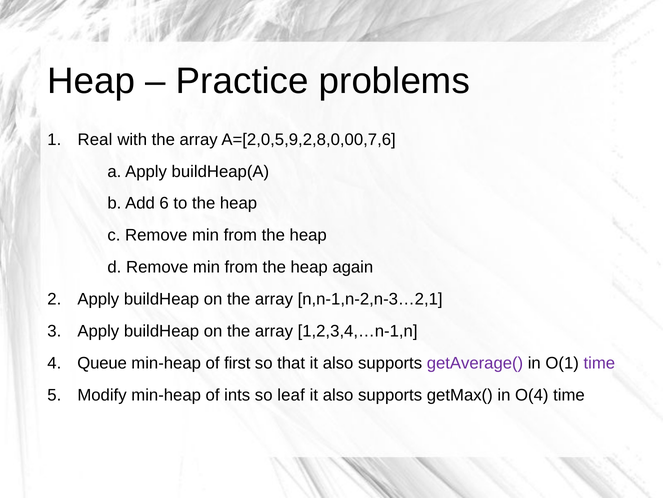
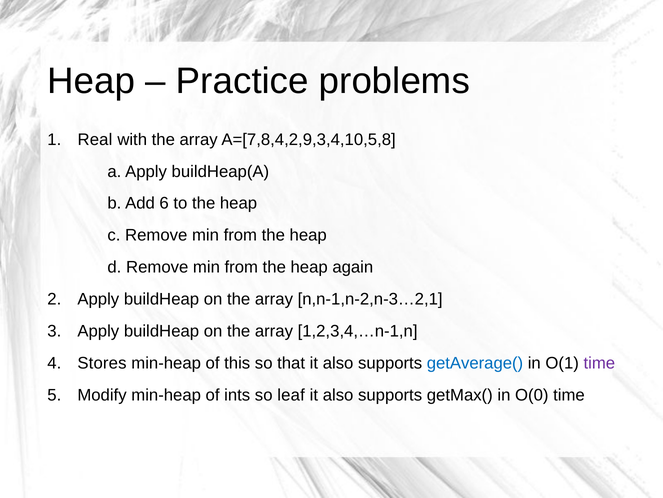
A=[2,0,5,9,2,8,0,00,7,6: A=[2,0,5,9,2,8,0,00,7,6 -> A=[7,8,4,2,9,3,4,10,5,8 (309, 139)
Queue: Queue -> Stores (102, 362)
first: first -> this (237, 362)
getAverage( colour: purple -> blue (475, 362)
O(4: O(4 -> O(0 (532, 394)
